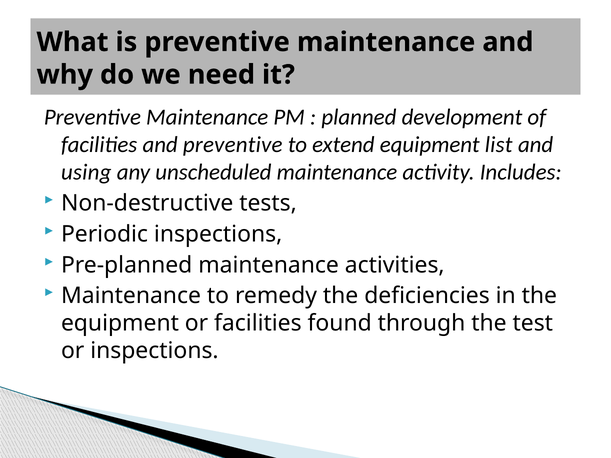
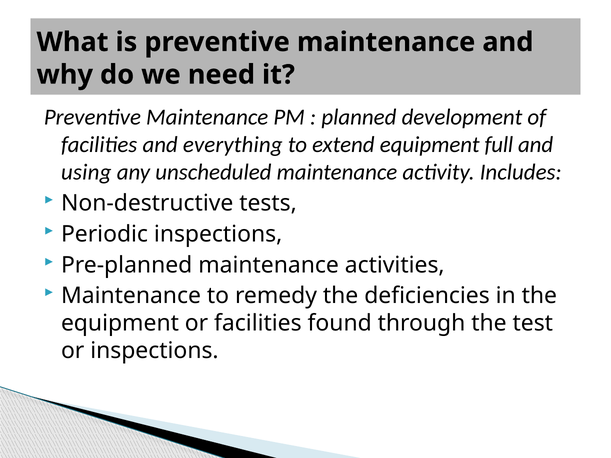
and preventive: preventive -> everything (233, 145)
list: list -> full (499, 145)
